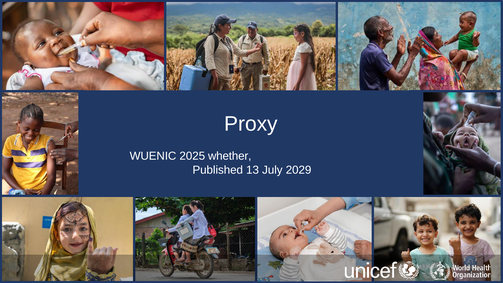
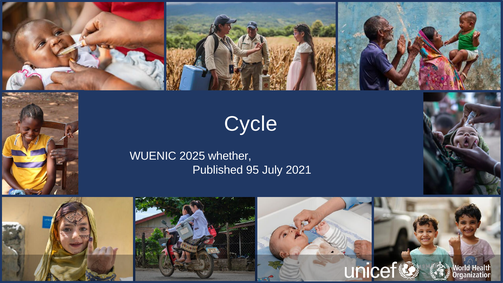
Proxy: Proxy -> Cycle (251, 124)
13: 13 -> 95 (253, 170)
2029: 2029 -> 2021 (299, 170)
